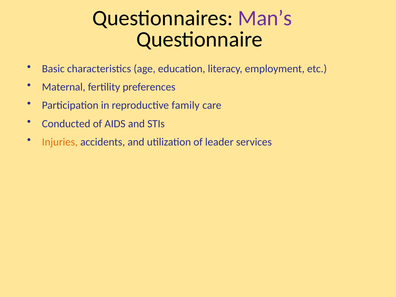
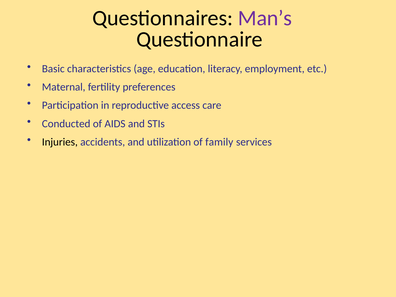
family: family -> access (186, 105)
Injuries colour: orange -> black (60, 142)
leader: leader -> family (219, 142)
